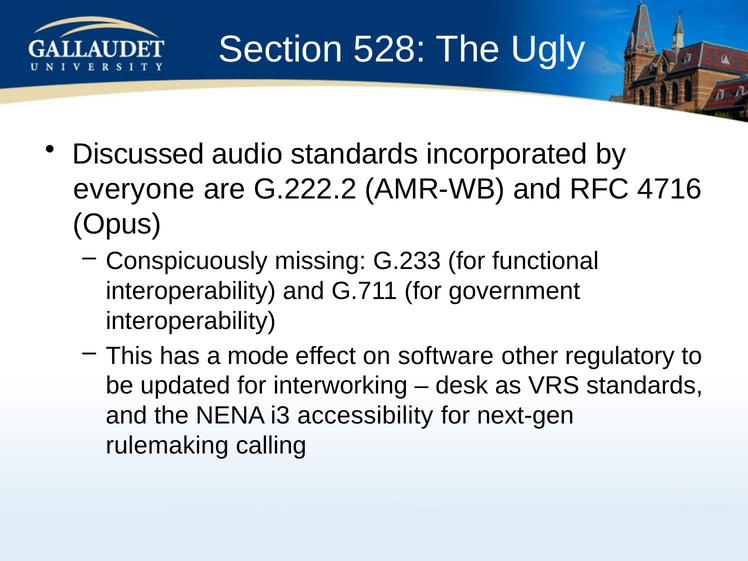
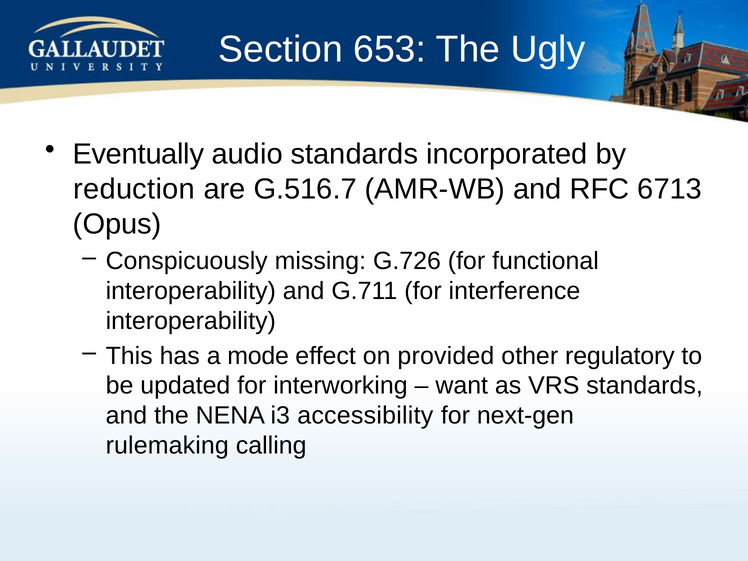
528: 528 -> 653 (390, 49)
Discussed: Discussed -> Eventually (138, 154)
everyone: everyone -> reduction (134, 189)
G.222.2: G.222.2 -> G.516.7 (305, 189)
4716: 4716 -> 6713 (670, 189)
G.233: G.233 -> G.726 (407, 261)
government: government -> interference (514, 291)
software: software -> provided (446, 356)
desk: desk -> want (462, 386)
